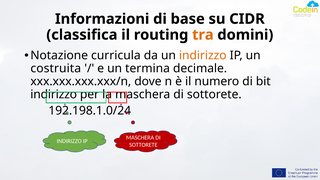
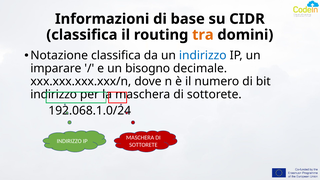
Notazione curricula: curricula -> classifica (116, 56)
indirizzo colour: orange -> blue (203, 56)
costruita: costruita -> imparare (56, 68)
termina: termina -> bisogno (148, 68)
192.198.1.0/24: 192.198.1.0/24 -> 192.068.1.0/24 (90, 111)
